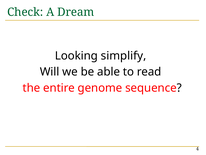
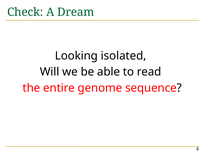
simplify: simplify -> isolated (124, 56)
